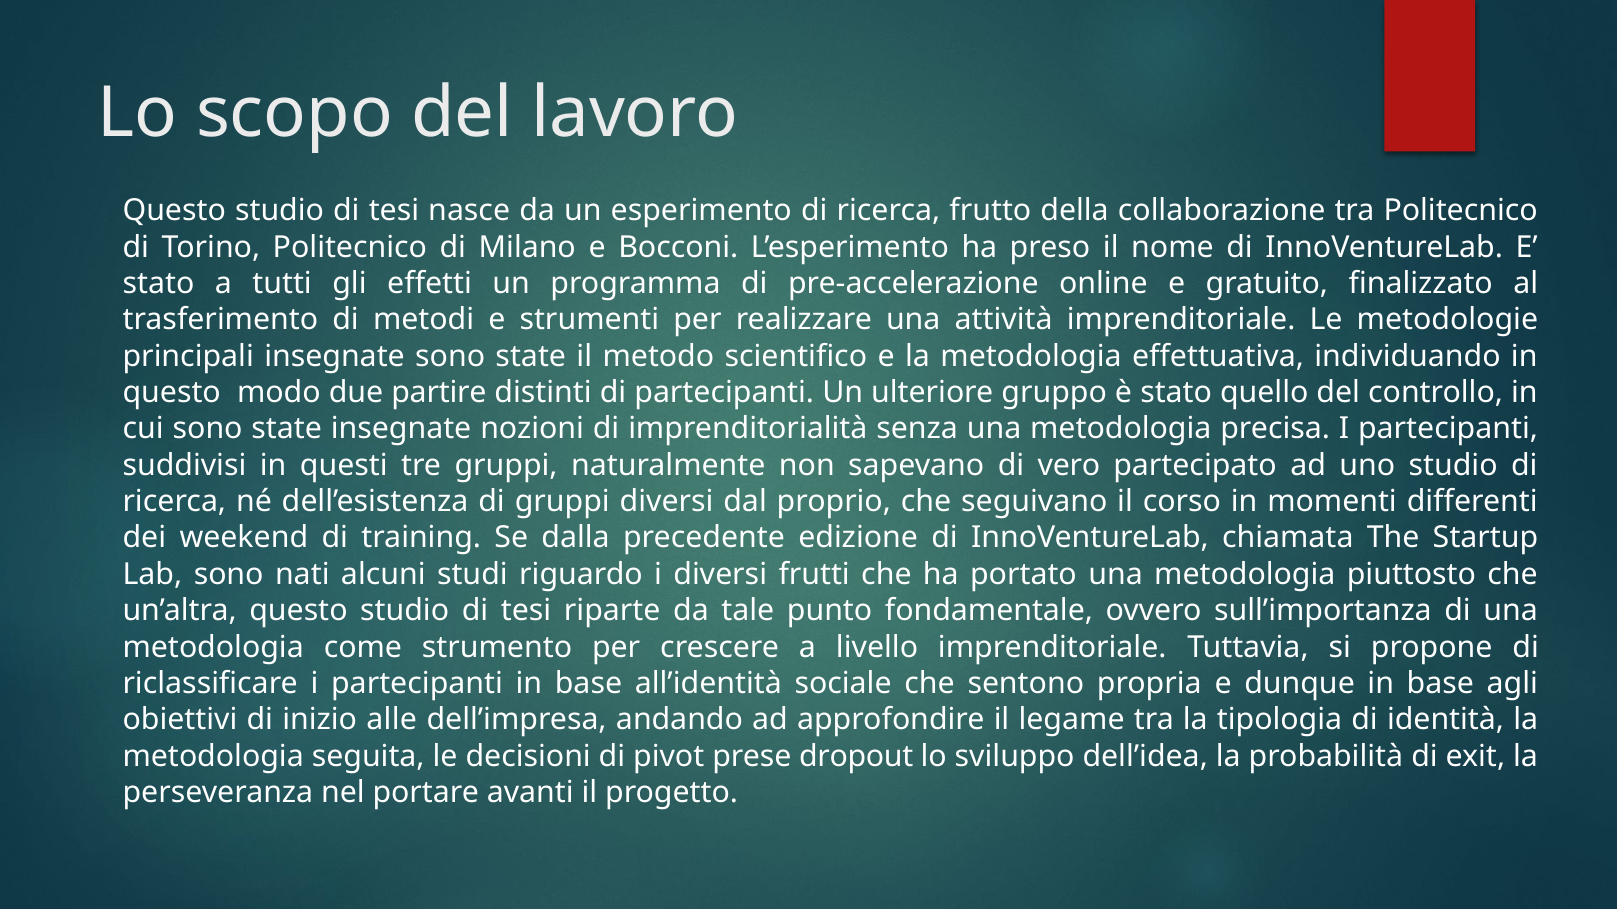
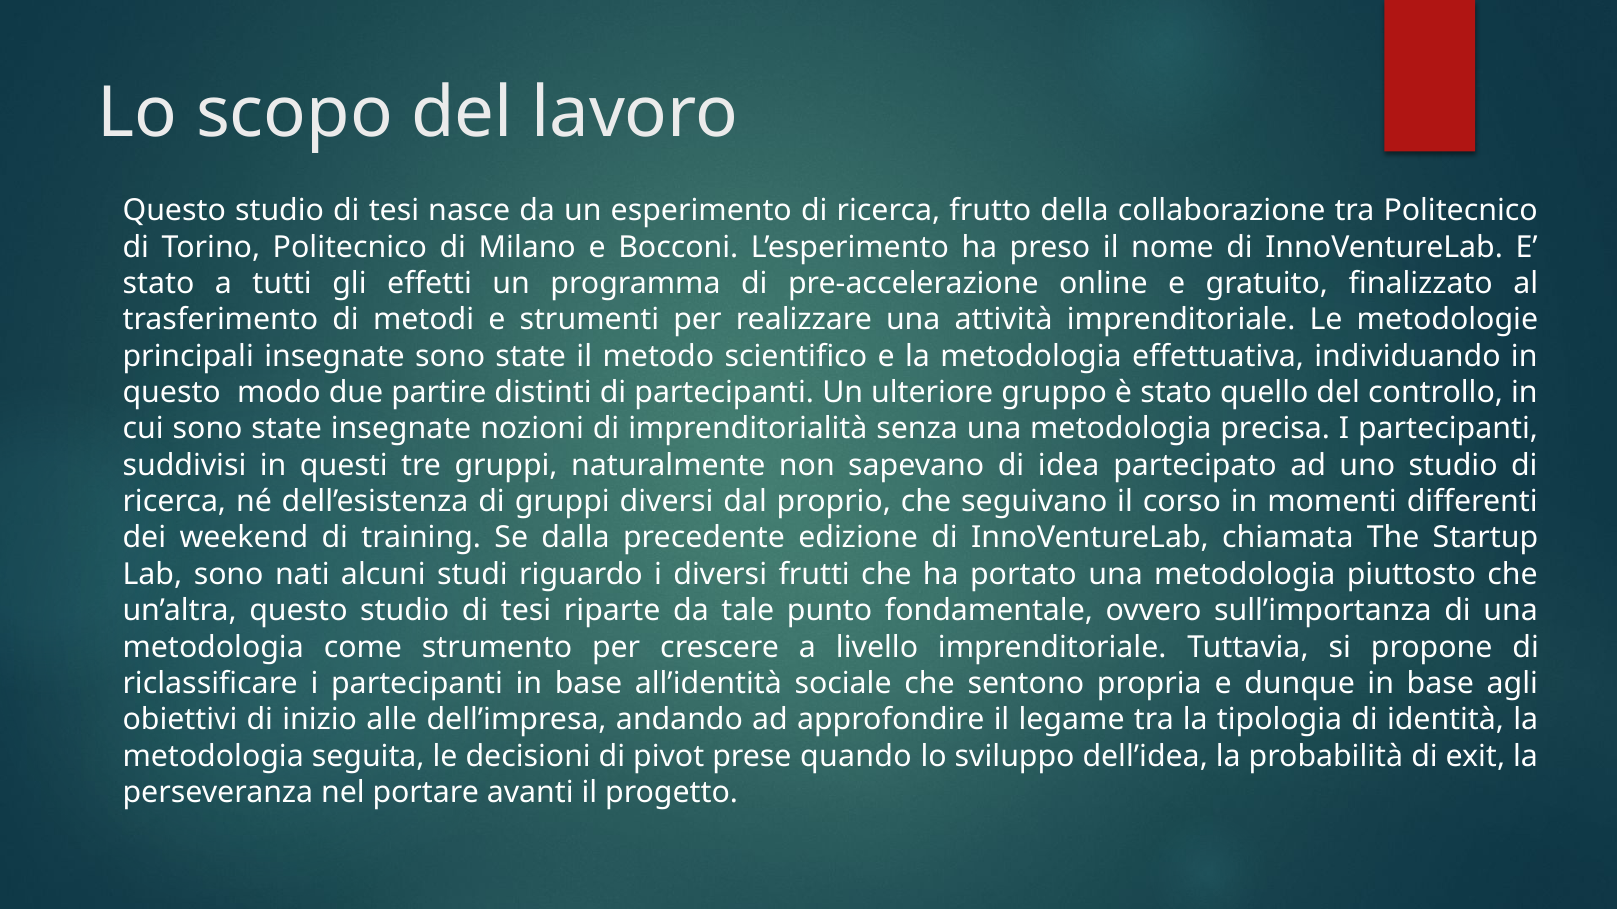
vero: vero -> idea (1069, 466)
dropout: dropout -> quando (856, 757)
